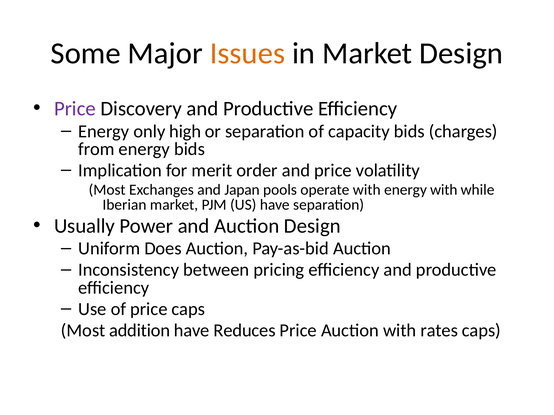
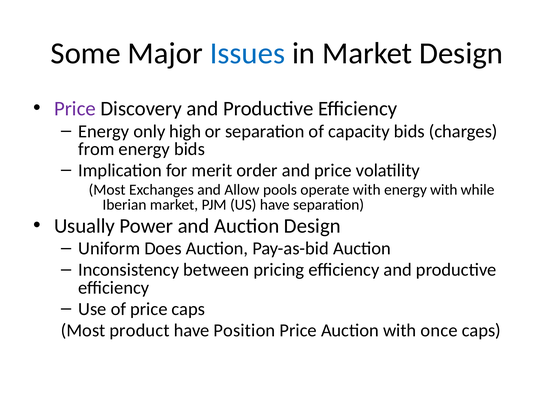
Issues colour: orange -> blue (247, 53)
Japan: Japan -> Allow (242, 190)
addition: addition -> product (139, 331)
Reduces: Reduces -> Position (244, 331)
rates: rates -> once (439, 331)
